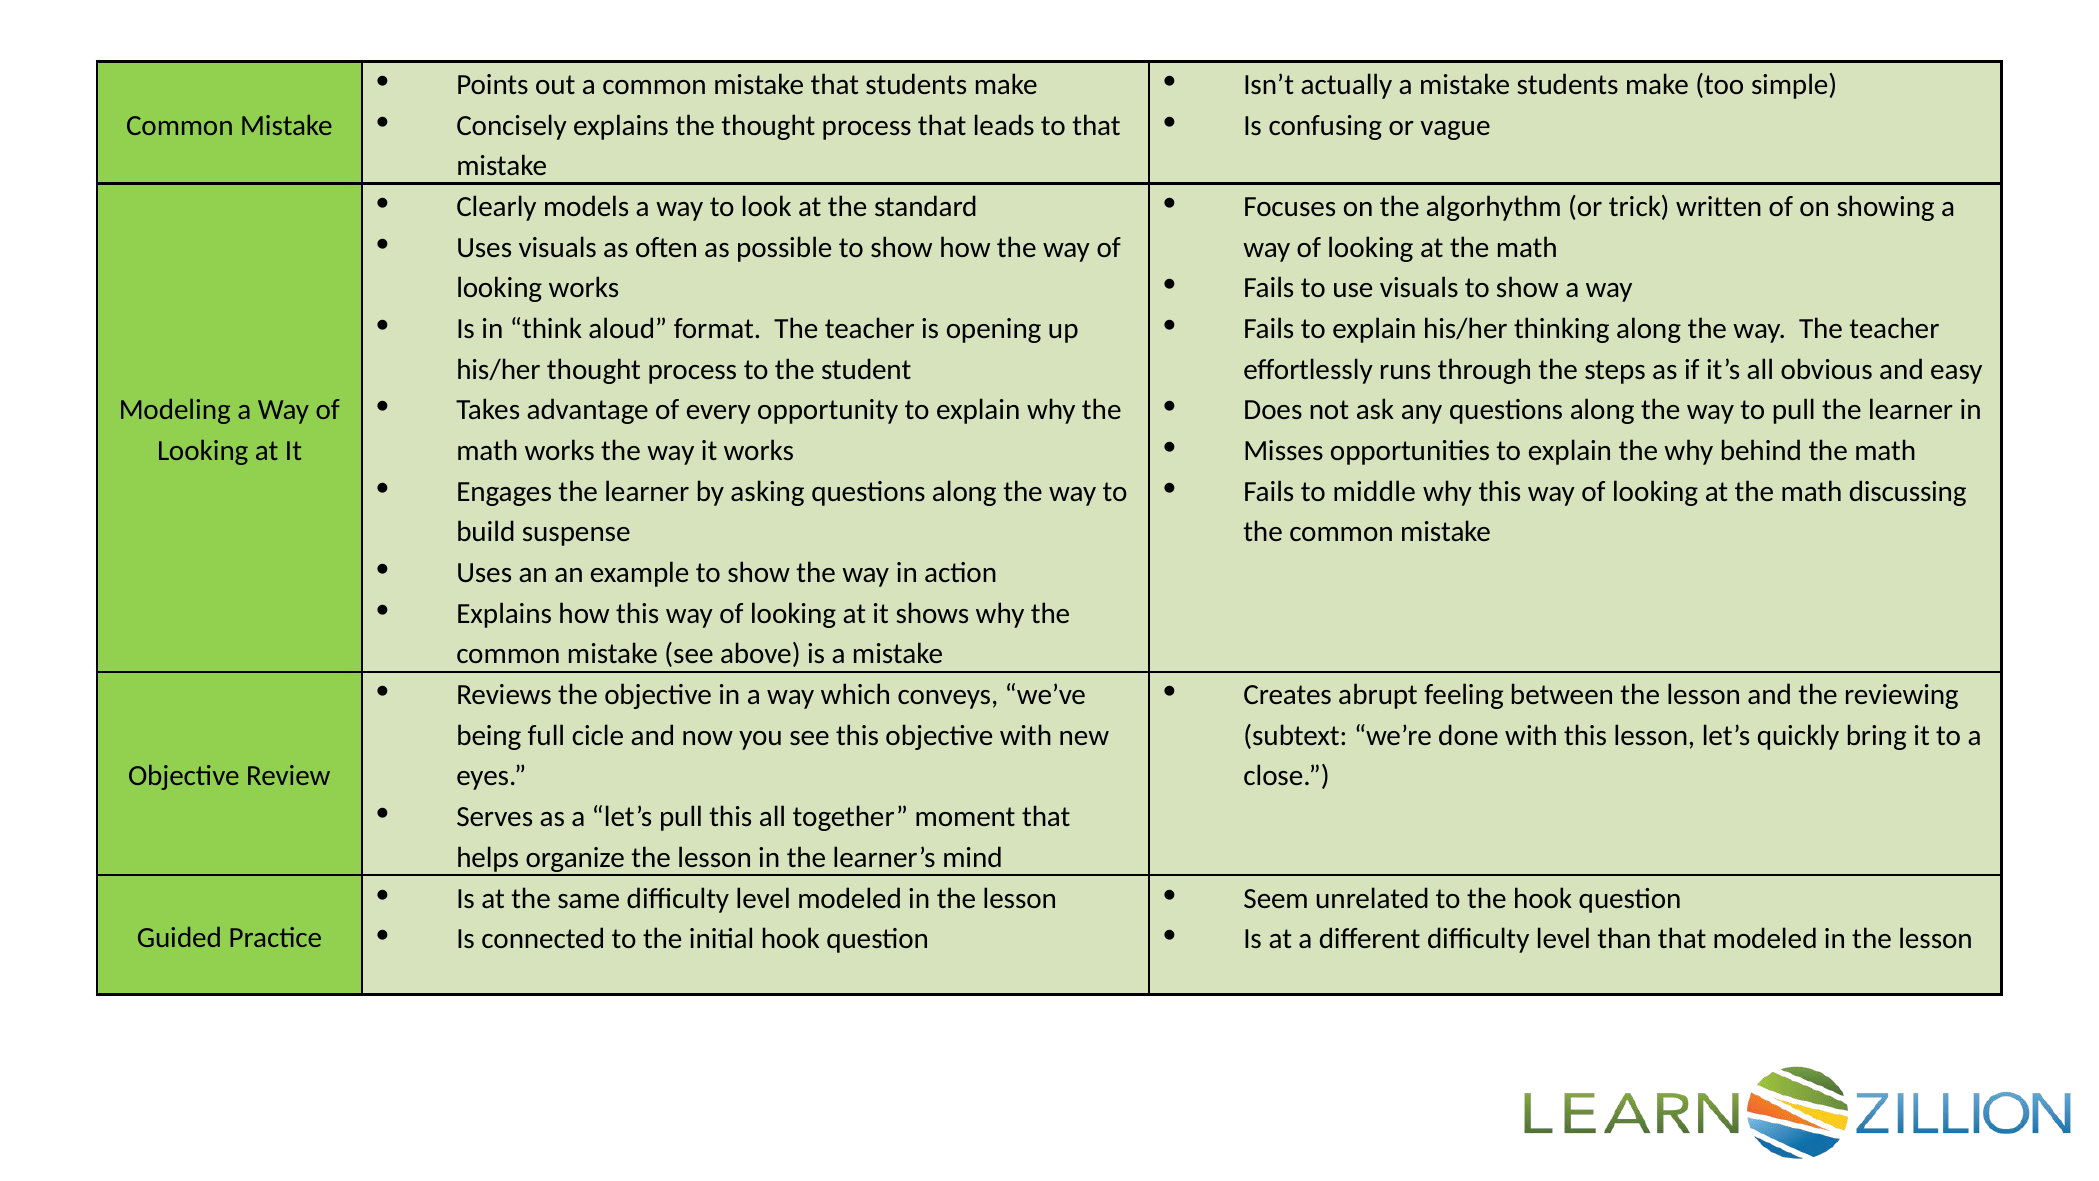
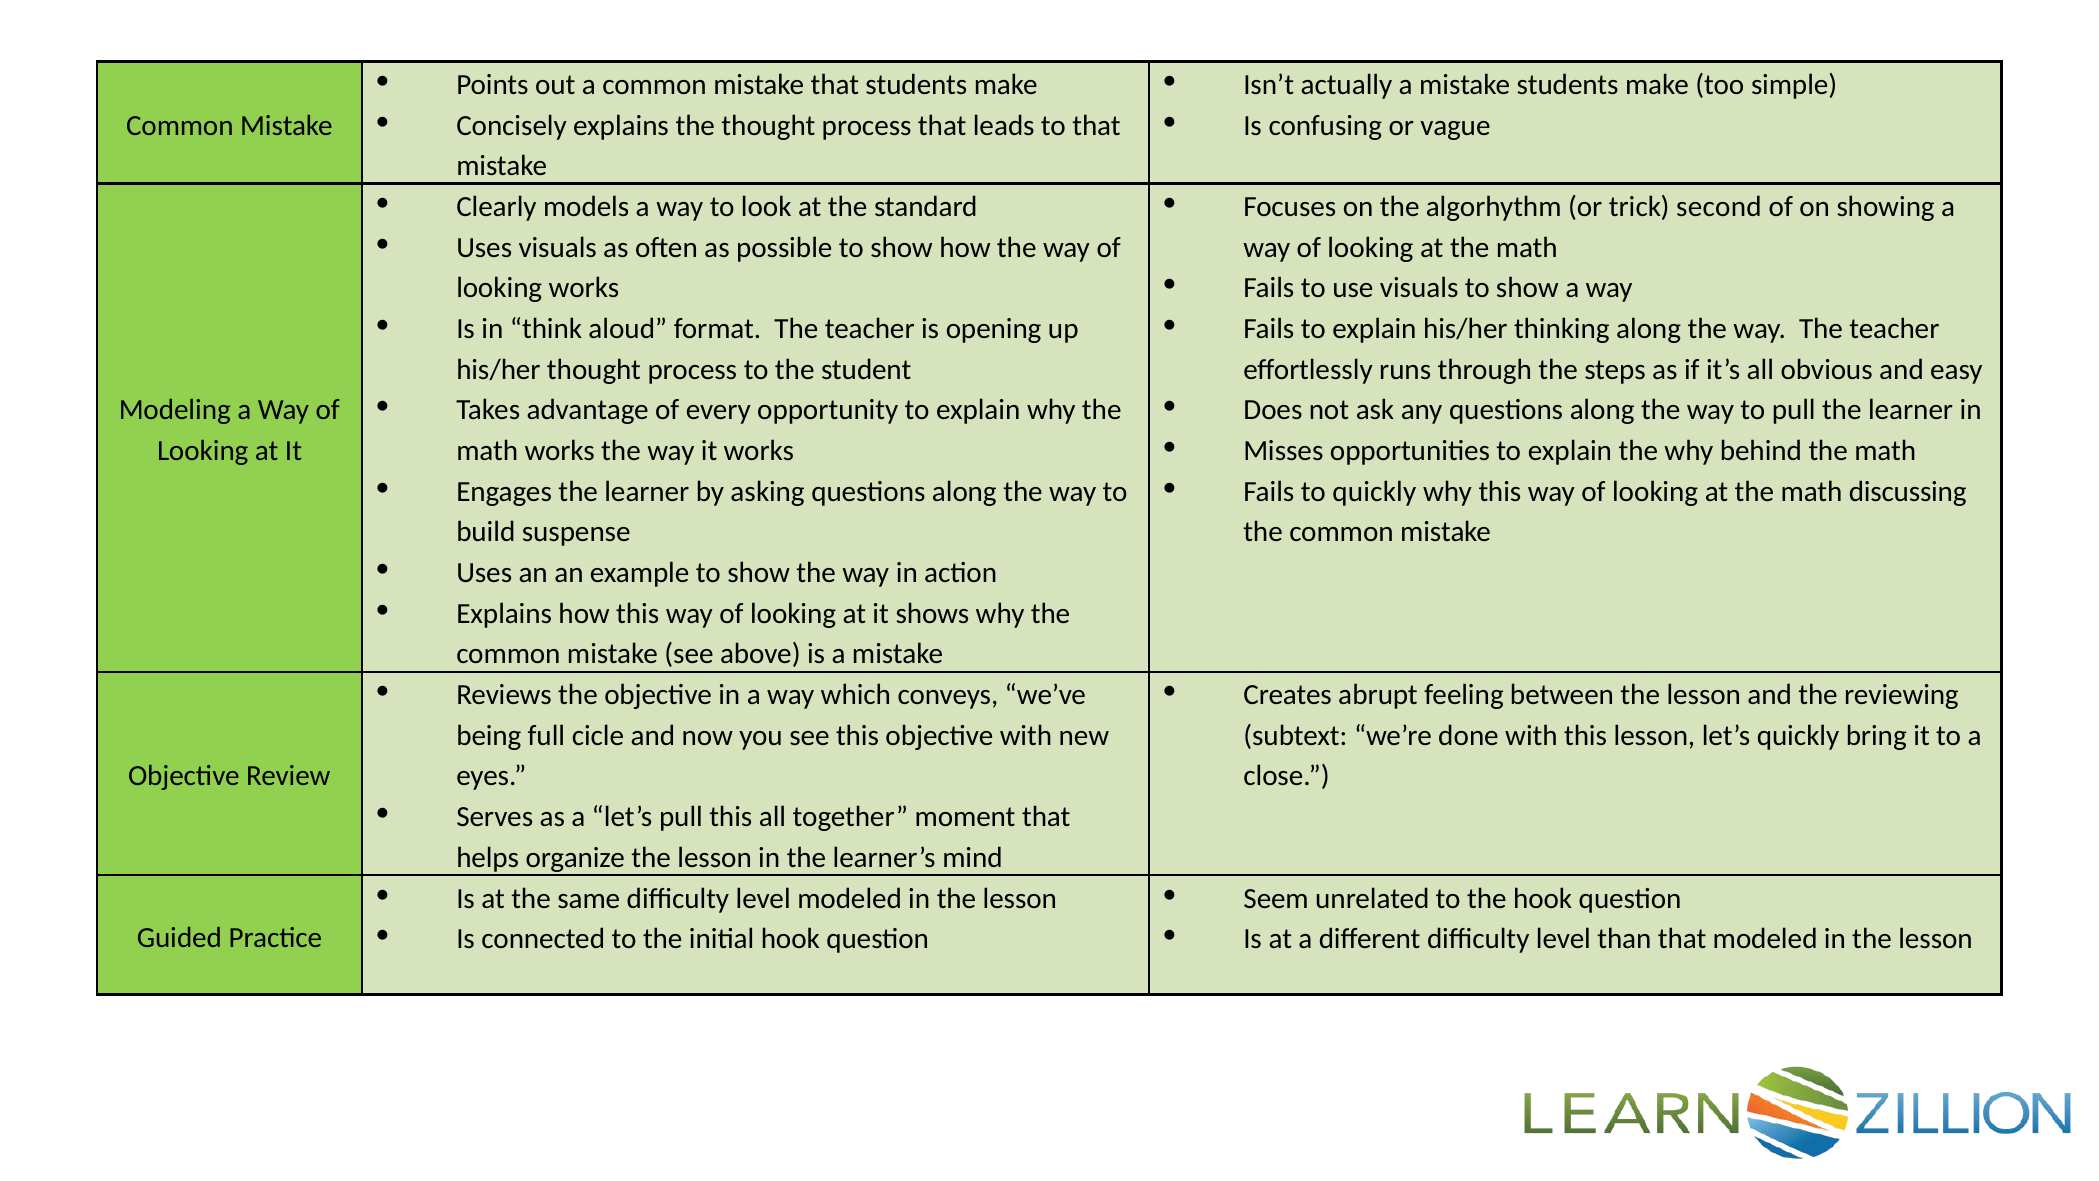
written: written -> second (1719, 207)
to middle: middle -> quickly (1374, 491)
